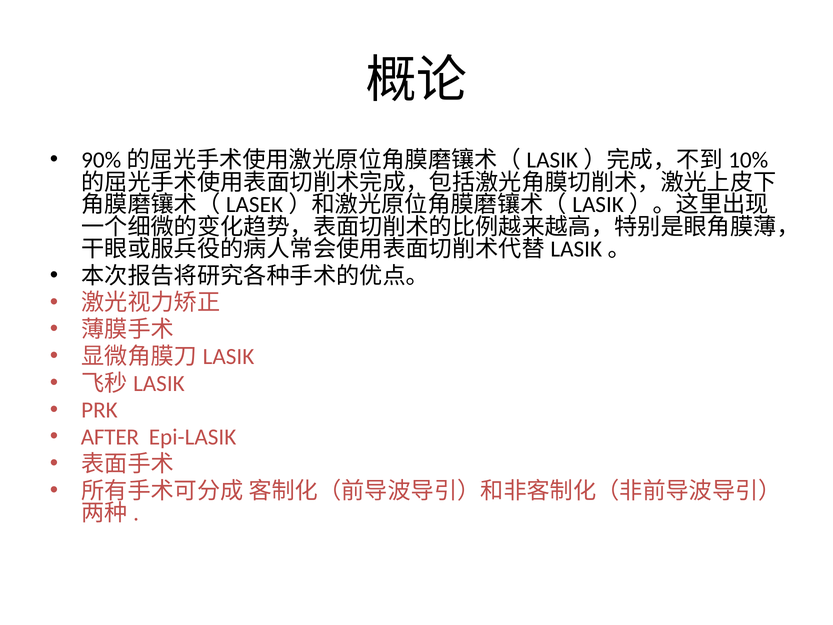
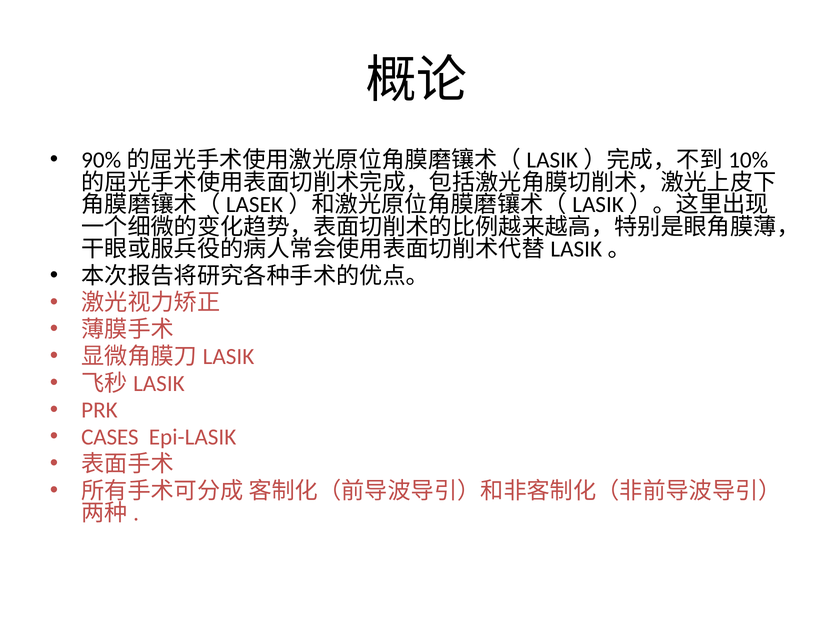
AFTER: AFTER -> CASES (110, 437)
